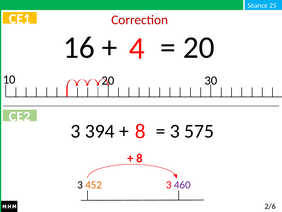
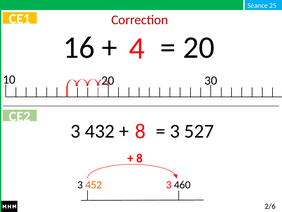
394: 394 -> 432 (100, 131)
575: 575 -> 527 (199, 131)
460 colour: purple -> black (182, 184)
